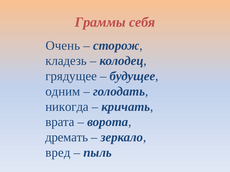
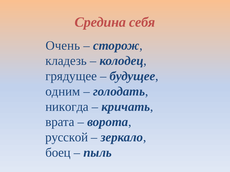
Граммы: Граммы -> Средина (100, 22)
дремать: дремать -> русской (67, 138)
вред: вред -> боец (58, 153)
